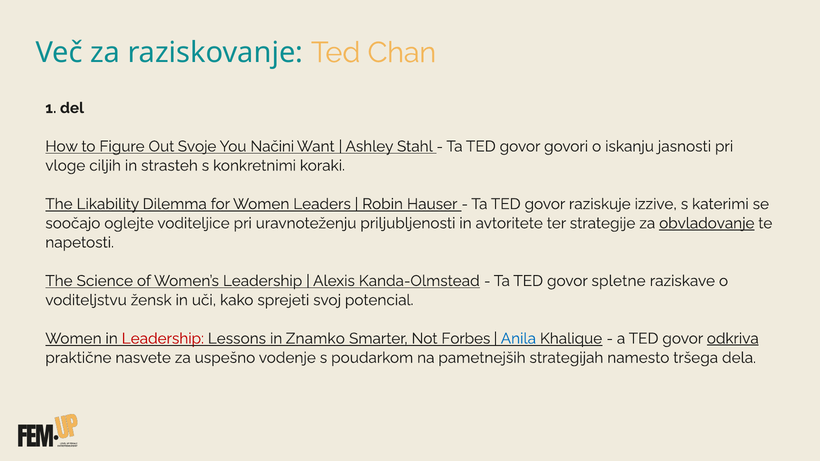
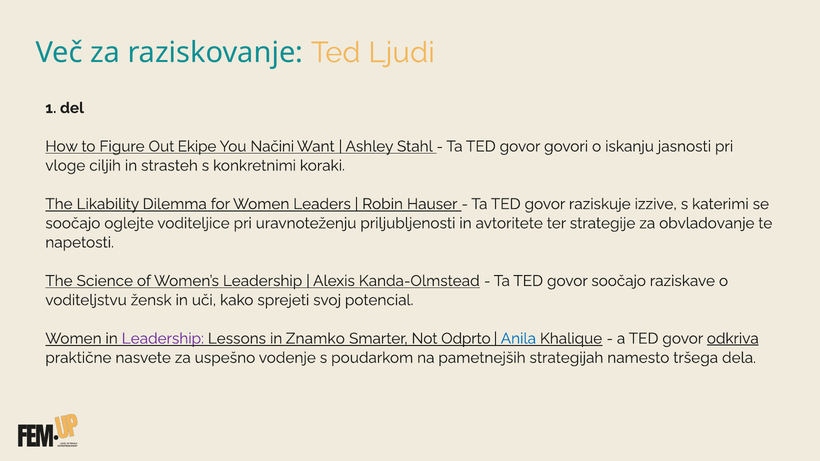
Chan: Chan -> Ljudi (402, 53)
Svoje: Svoje -> Ekipe (197, 146)
obvladovanje underline: present -> none (707, 223)
govor spletne: spletne -> soočajo (619, 281)
Leadership colour: red -> purple (163, 339)
Forbes: Forbes -> Odprto (466, 339)
